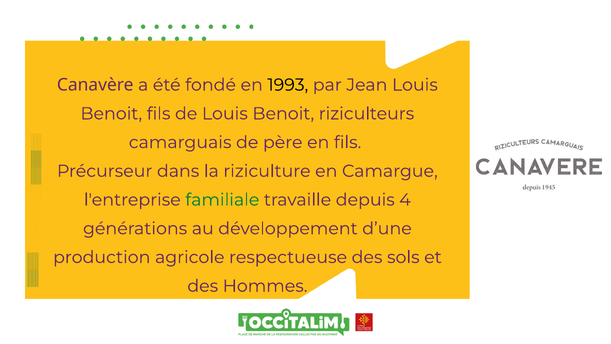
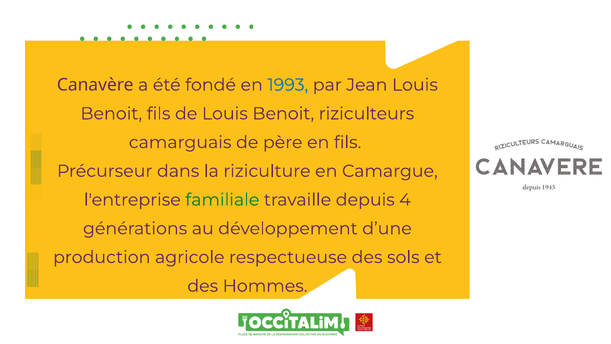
1993 colour: black -> blue (288, 85)
